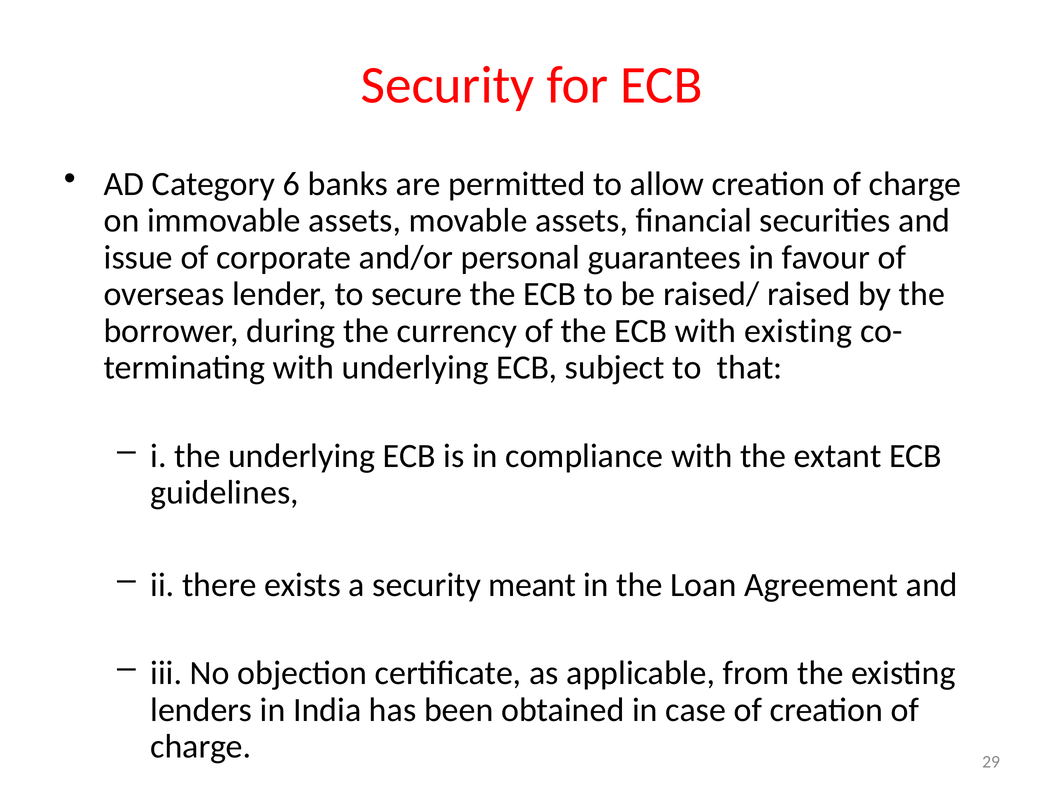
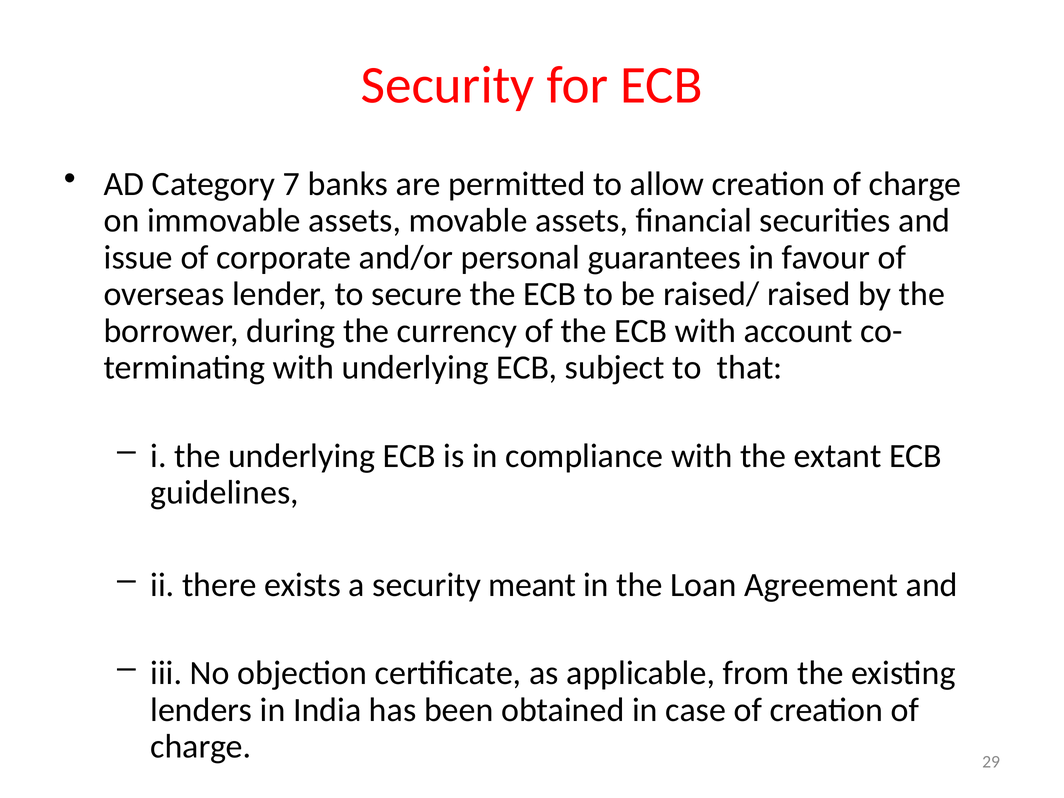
6: 6 -> 7 (291, 184)
with existing: existing -> account (798, 331)
